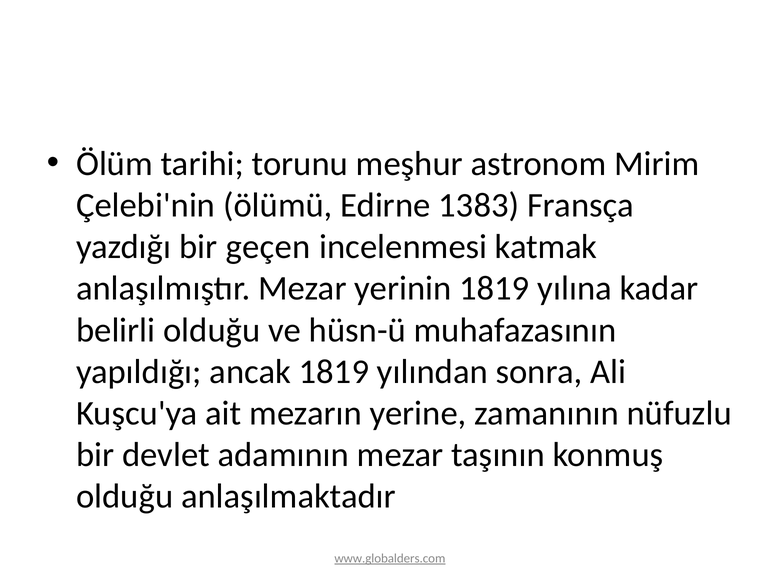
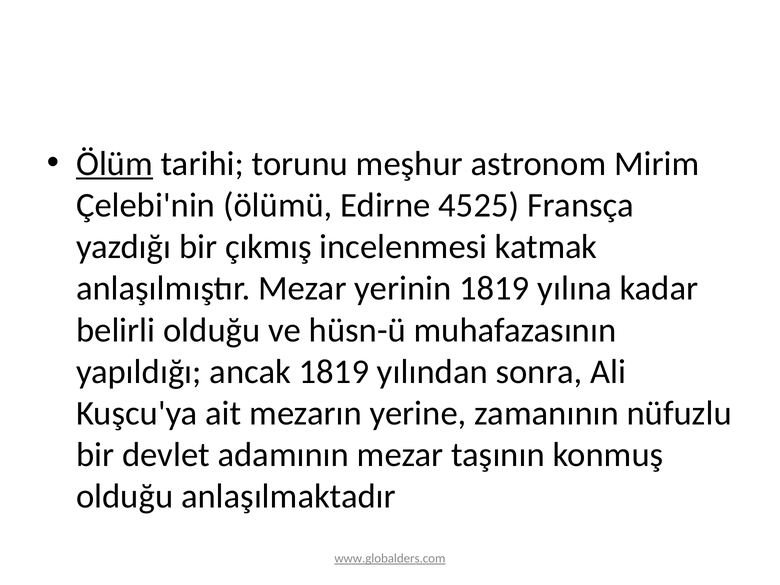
Ölüm underline: none -> present (114, 164)
1383: 1383 -> 4525 (479, 205)
geçen: geçen -> çıkmış (268, 247)
